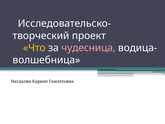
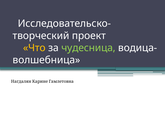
чудесница colour: pink -> light green (88, 48)
